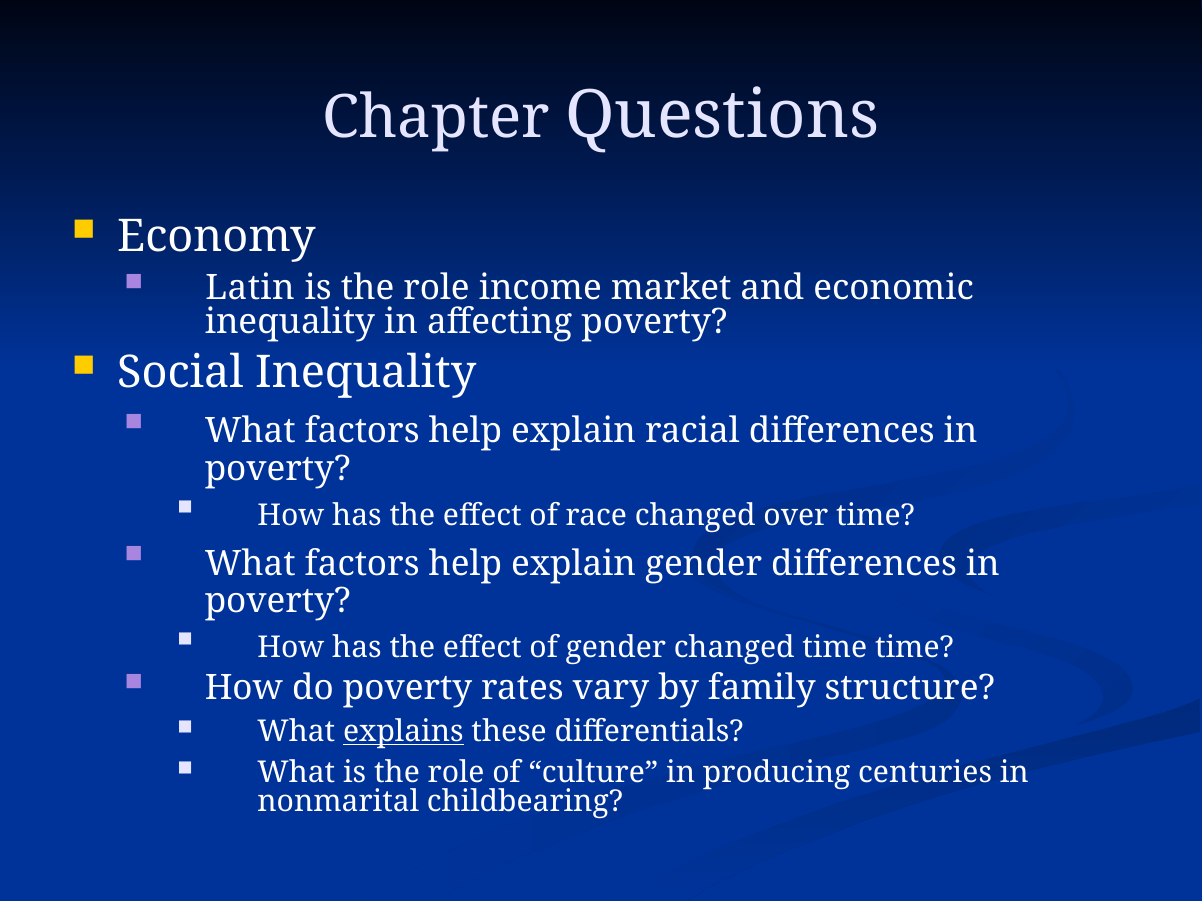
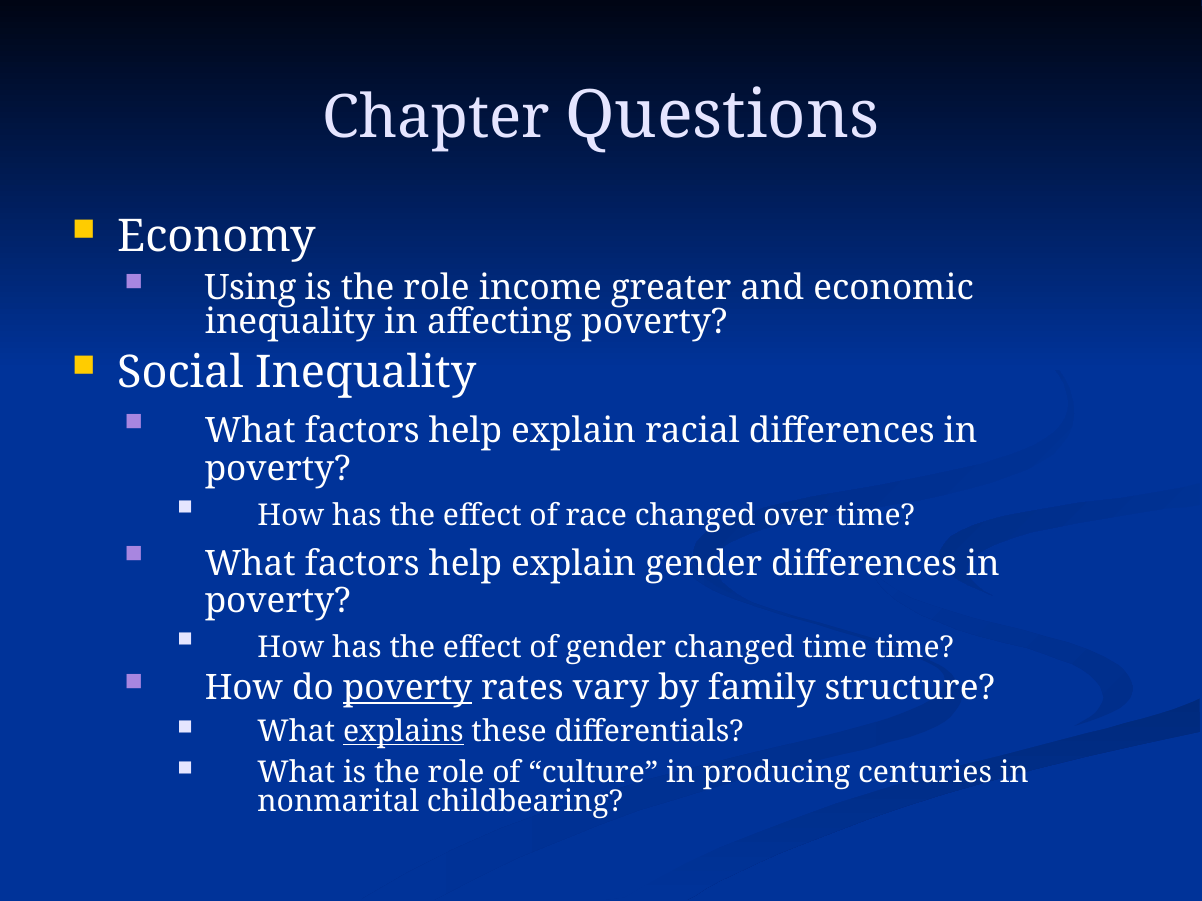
Latin: Latin -> Using (250, 288)
market: market -> greater (671, 288)
poverty underline: none -> present (408, 688)
